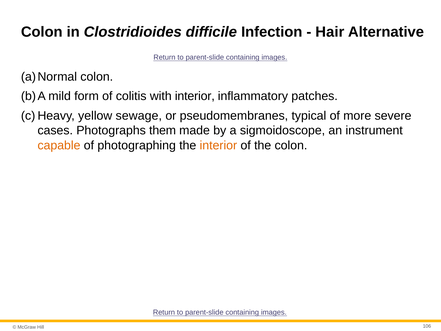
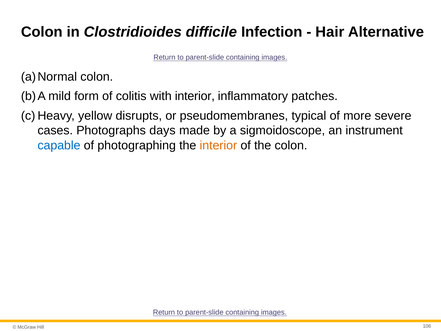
sewage: sewage -> disrupts (139, 116)
them: them -> days (162, 130)
capable colour: orange -> blue (59, 145)
